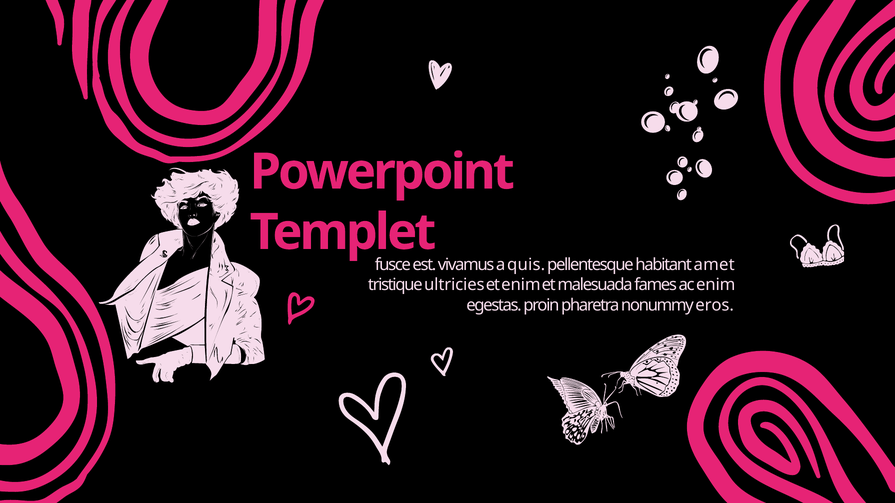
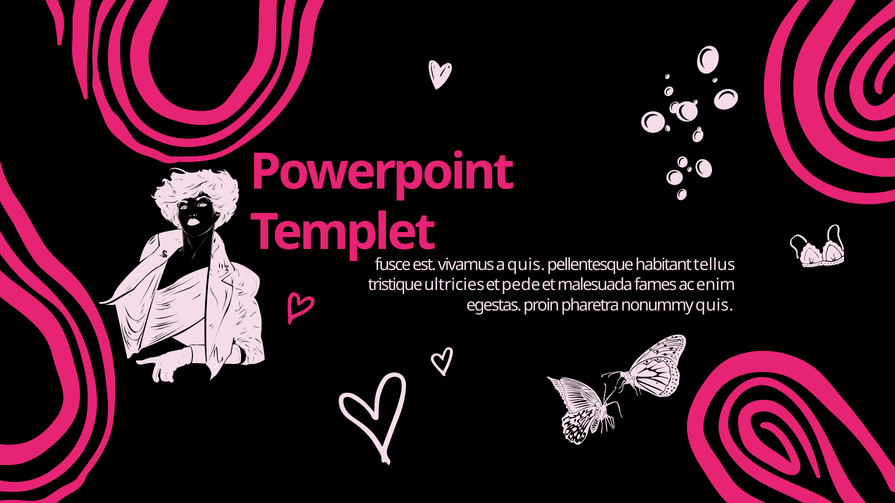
amet: amet -> tellus (714, 265)
et enim: enim -> pede (521, 285)
nonummy eros: eros -> quis (714, 305)
